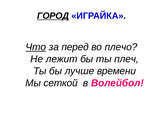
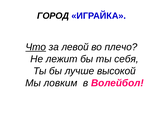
ГОРОД underline: present -> none (53, 16)
перед: перед -> левой (75, 47)
плеч: плеч -> себя (126, 59)
времени: времени -> высокой (116, 71)
сеткой: сеткой -> ловким (61, 83)
